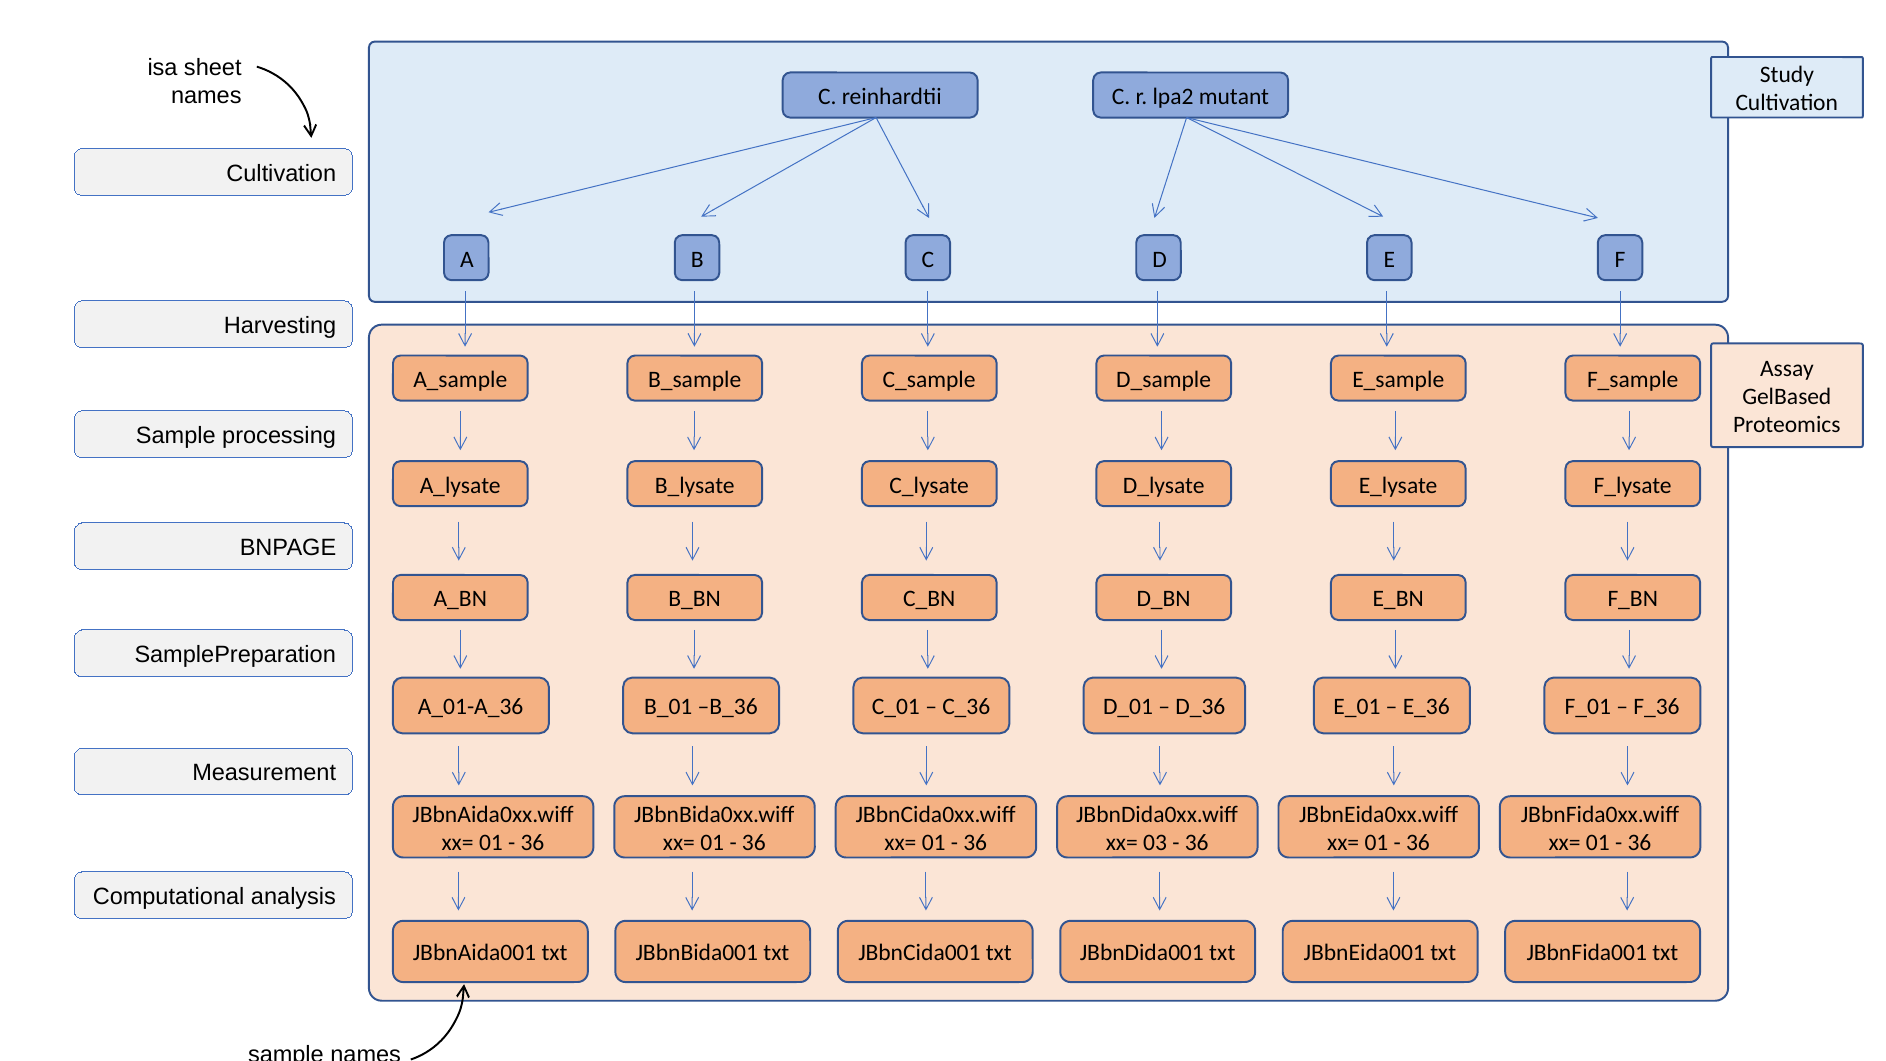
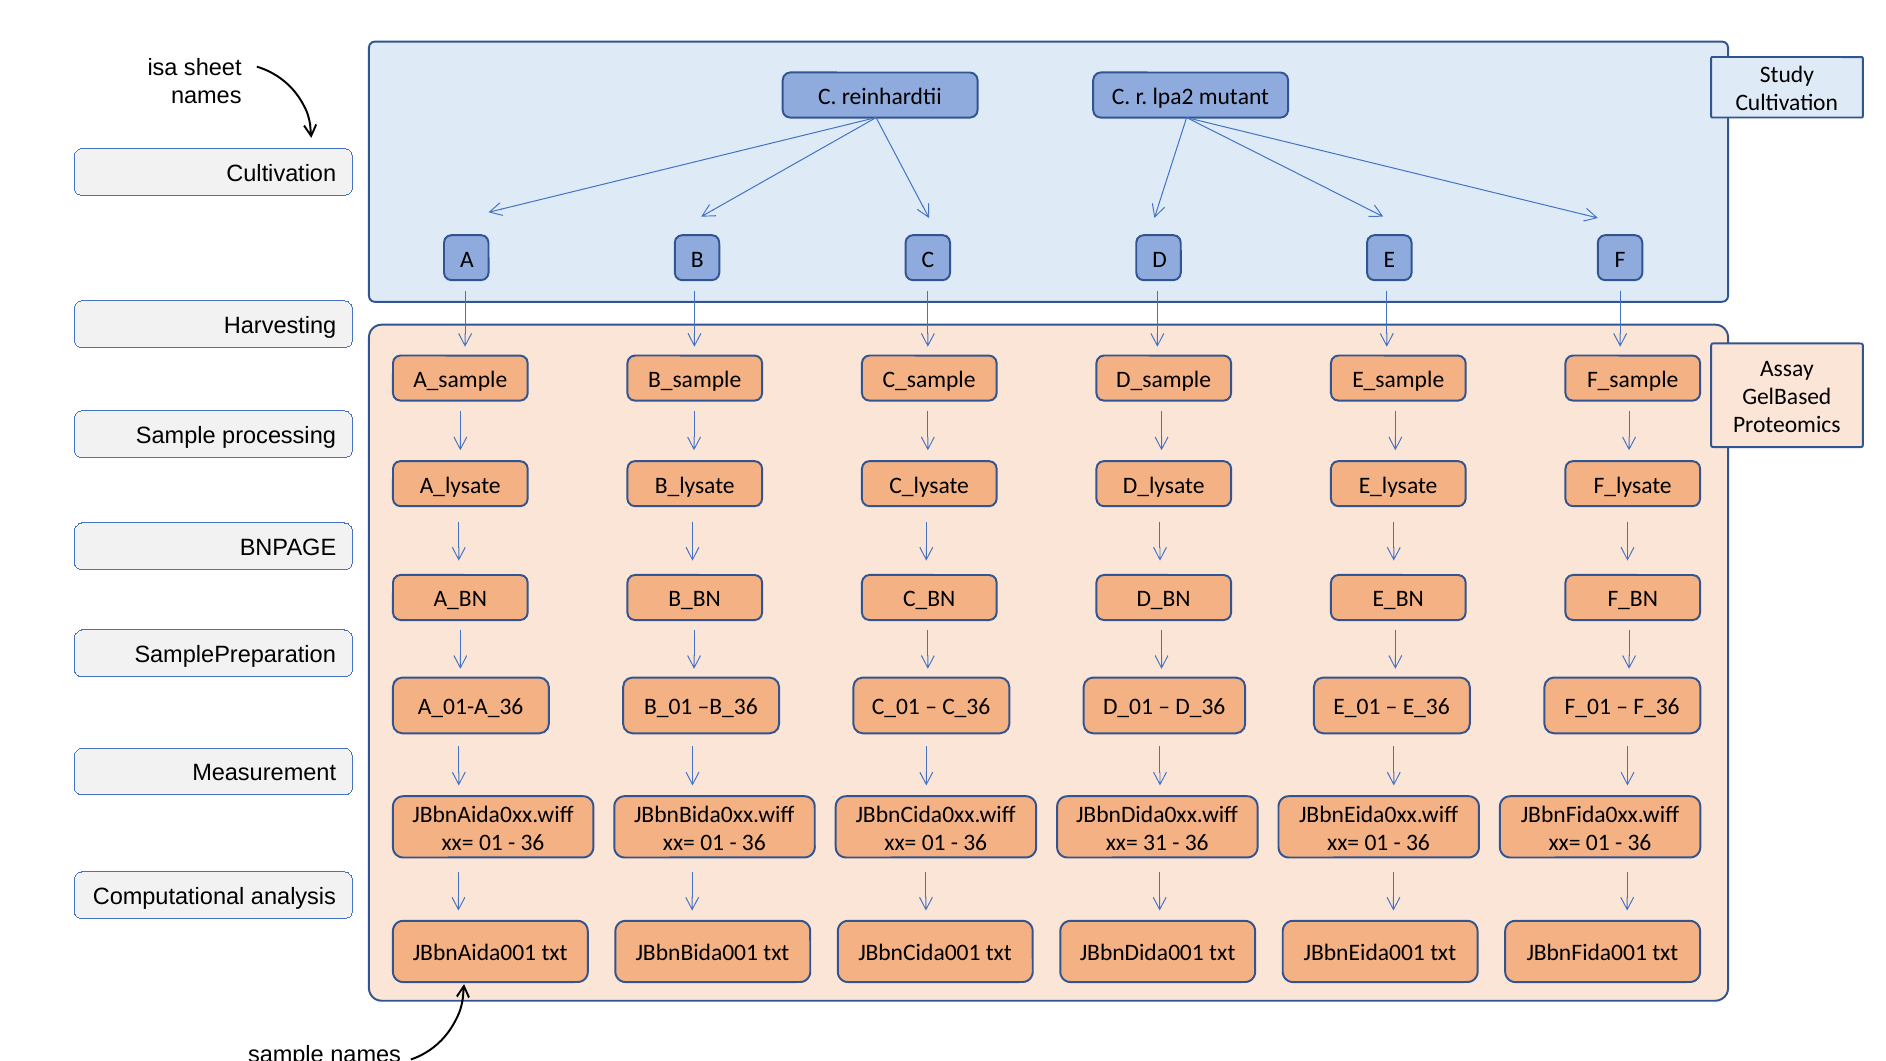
03: 03 -> 31 (1155, 842)
